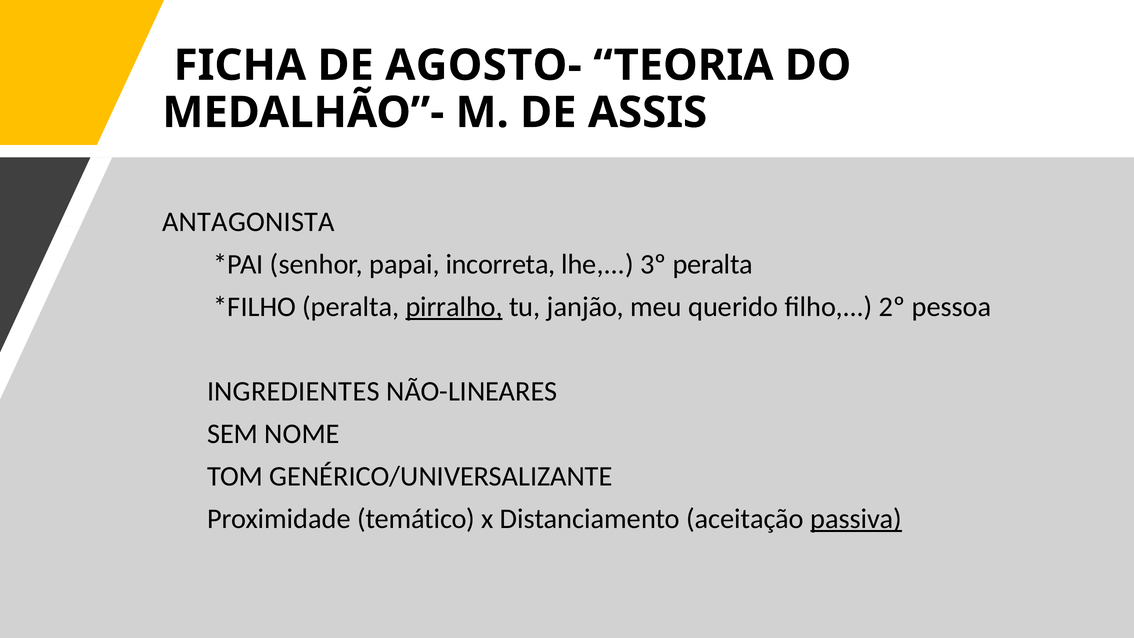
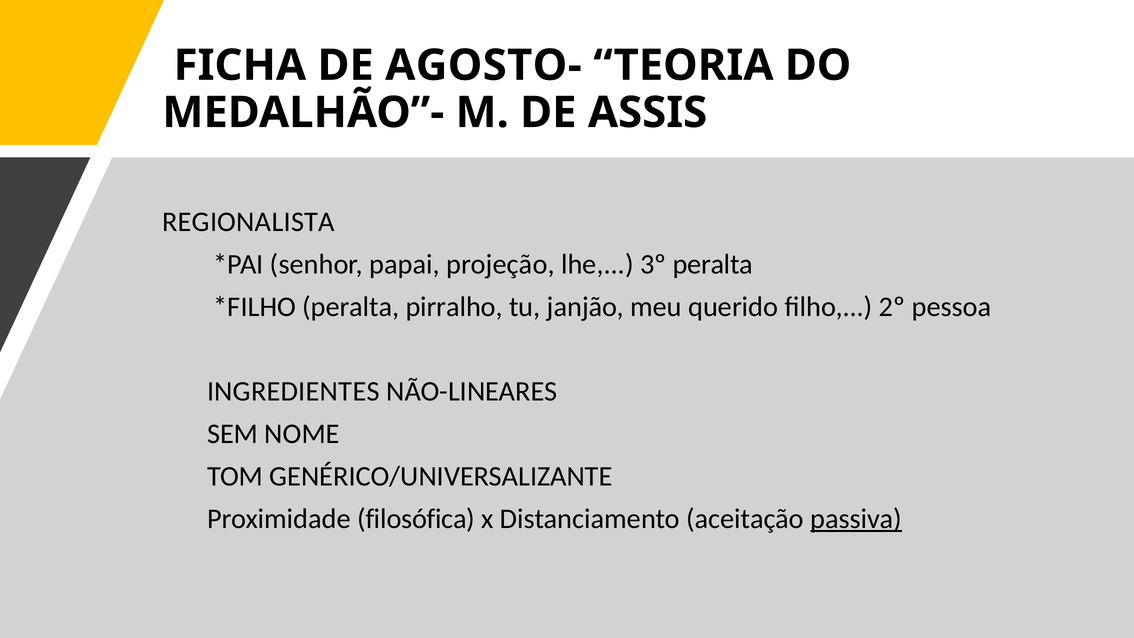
ANTAGONISTA: ANTAGONISTA -> REGIONALISTA (249, 222)
incorreta: incorreta -> projeção (500, 264)
pirralho underline: present -> none (454, 307)
temático: temático -> filosófica (416, 519)
